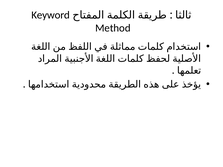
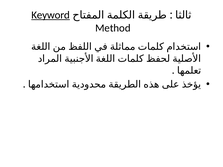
Keyword underline: none -> present (51, 15)
